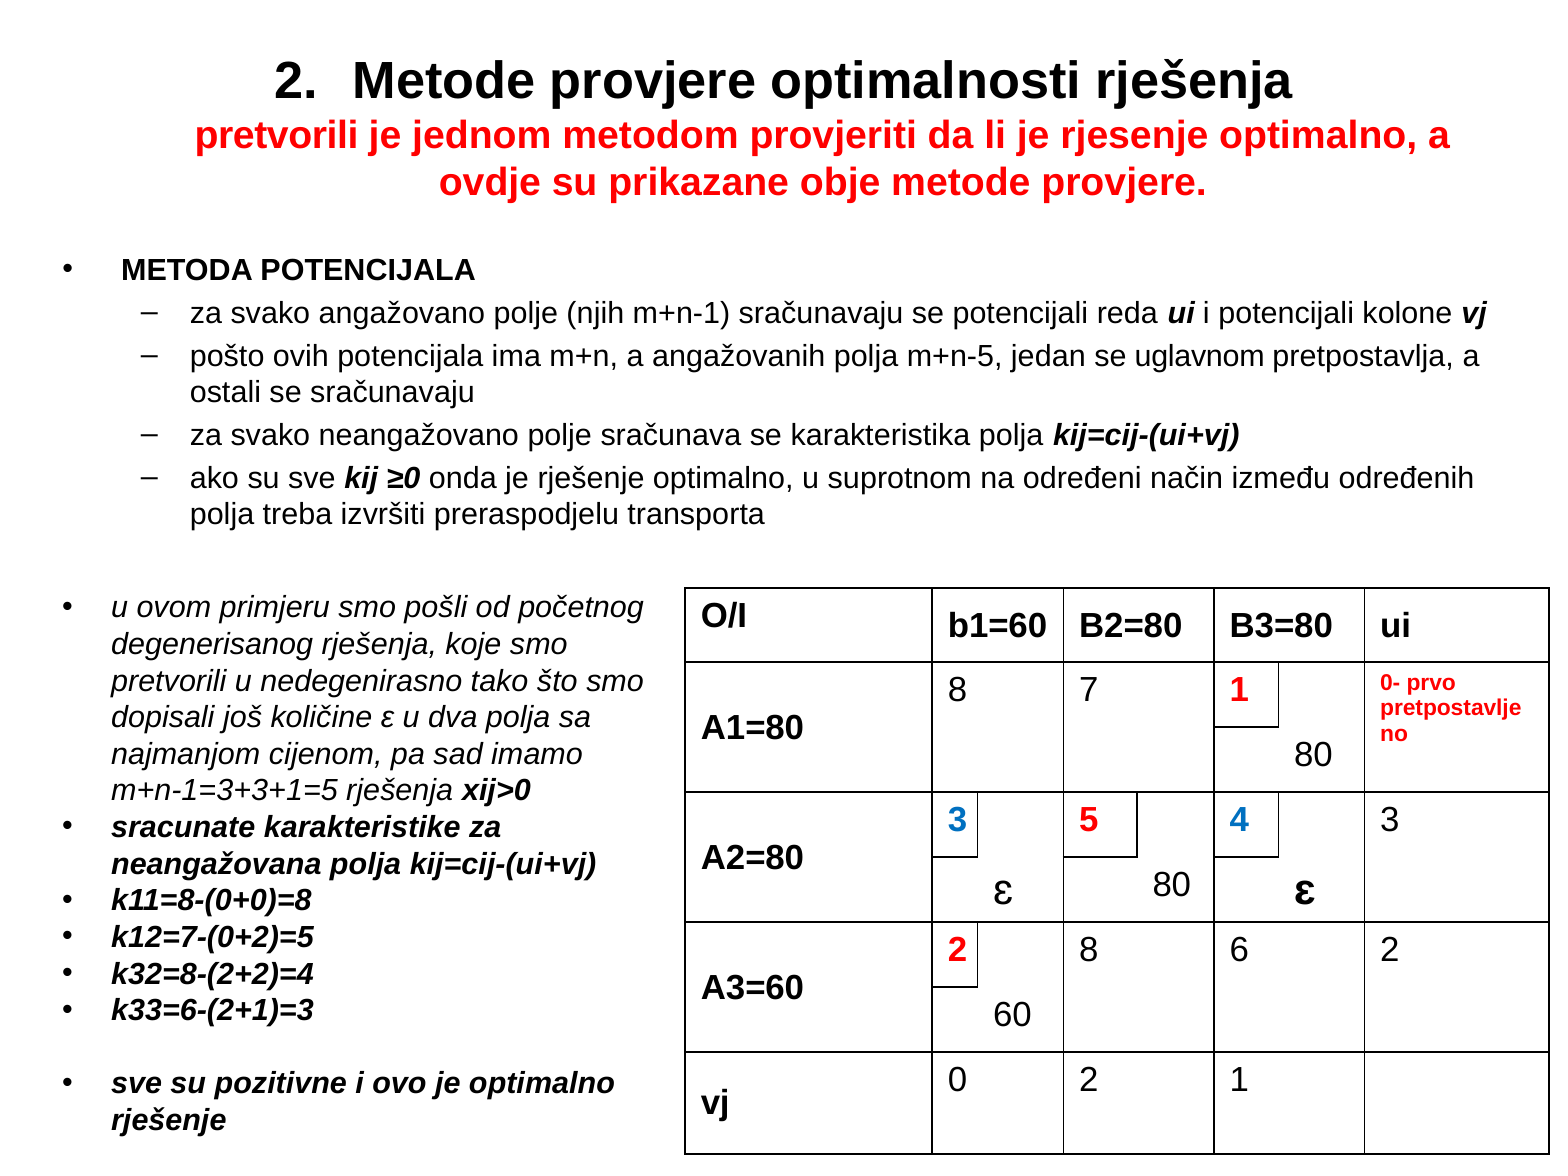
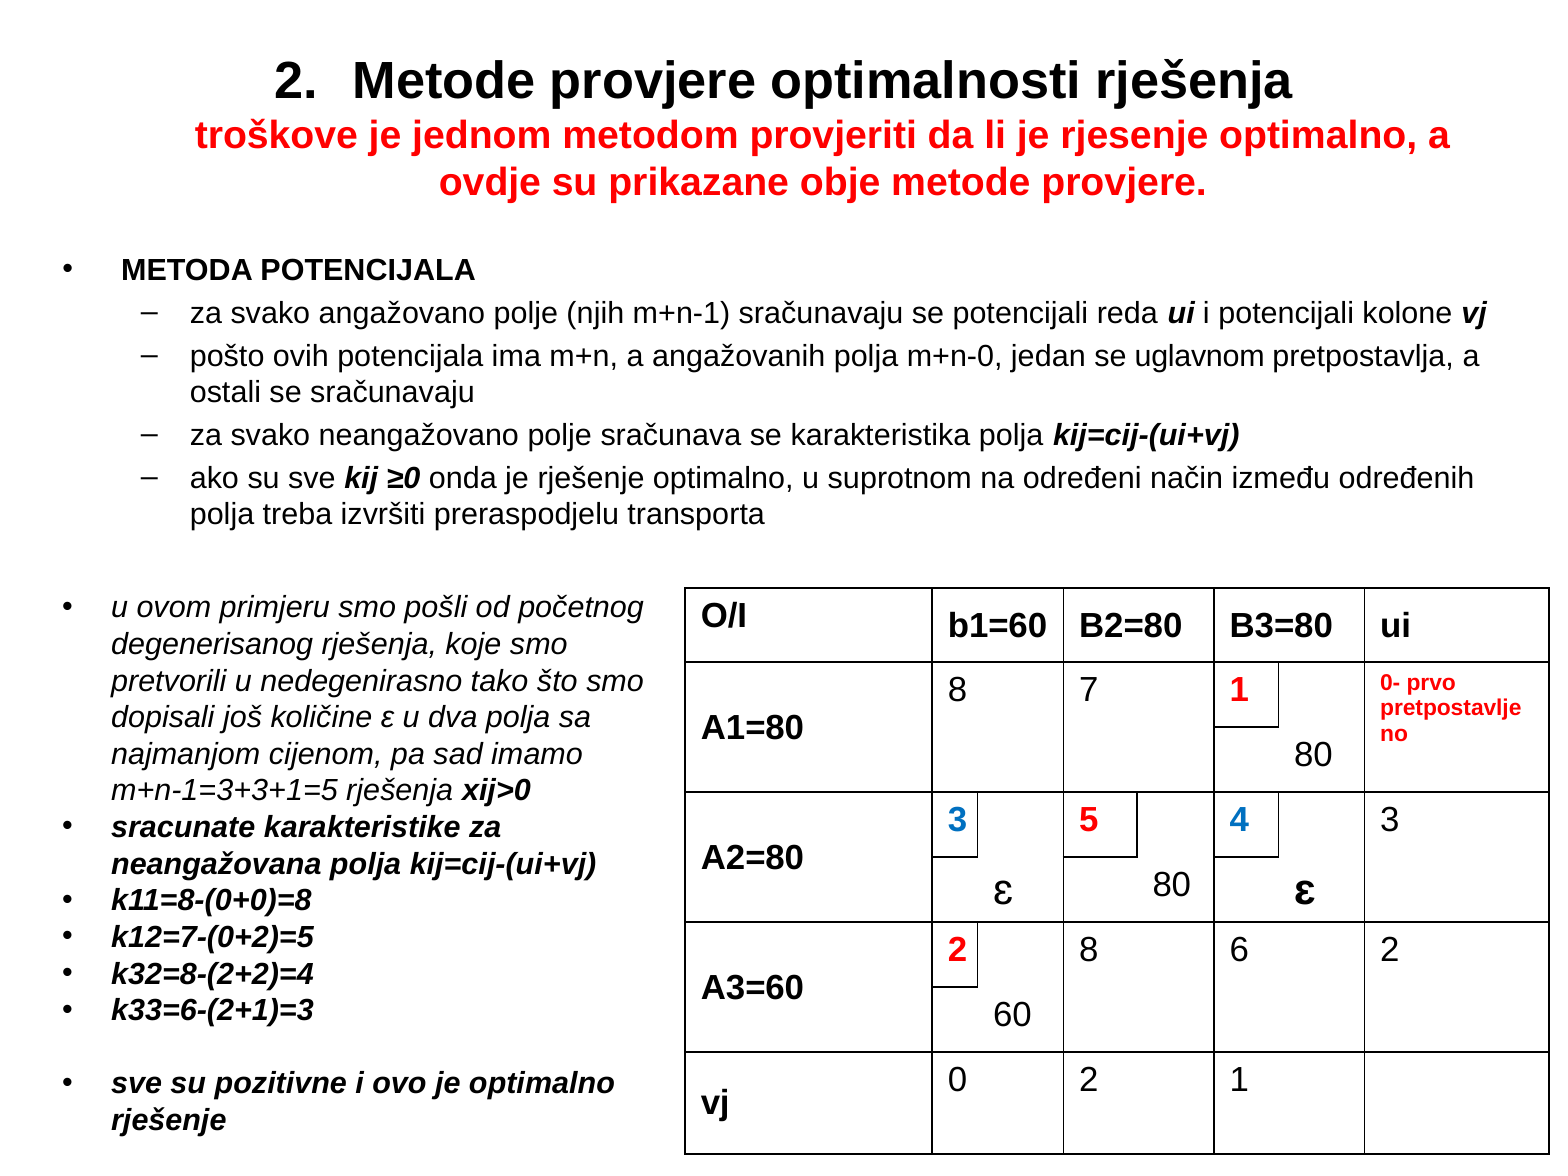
pretvorili: pretvorili -> troškove (276, 135)
m+n-5: m+n-5 -> m+n-0 (955, 356)
